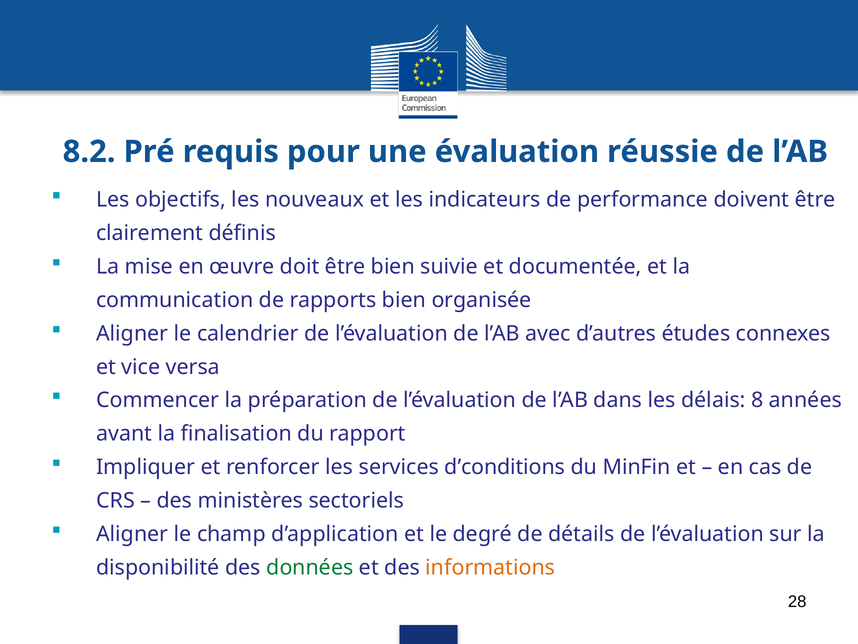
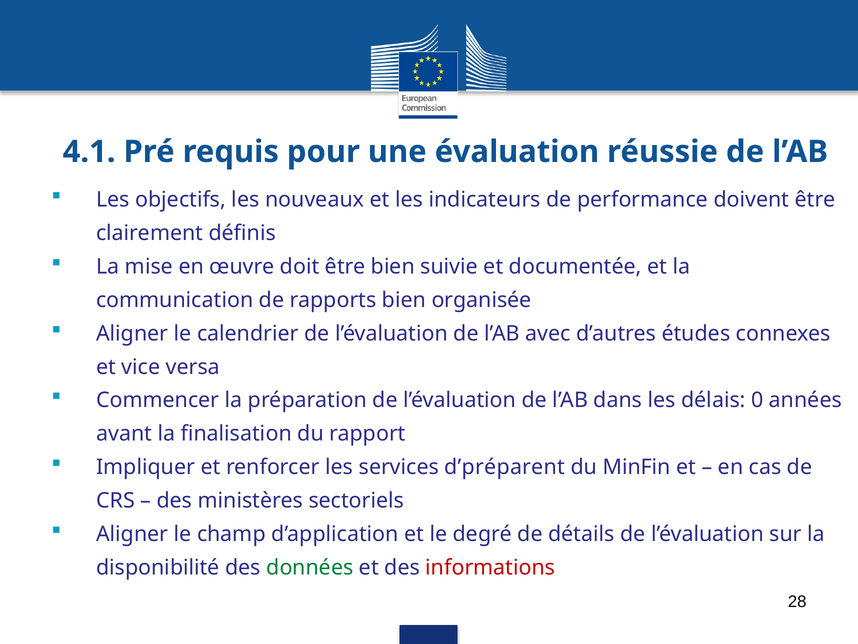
8.2: 8.2 -> 4.1 (89, 152)
8: 8 -> 0 (757, 400)
d’conditions: d’conditions -> d’préparent (505, 467)
informations colour: orange -> red (490, 567)
